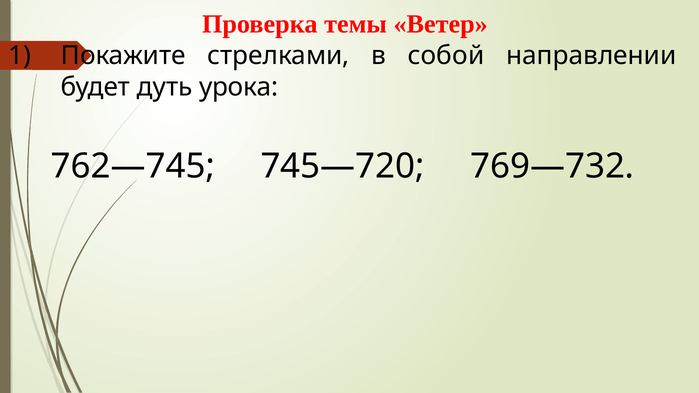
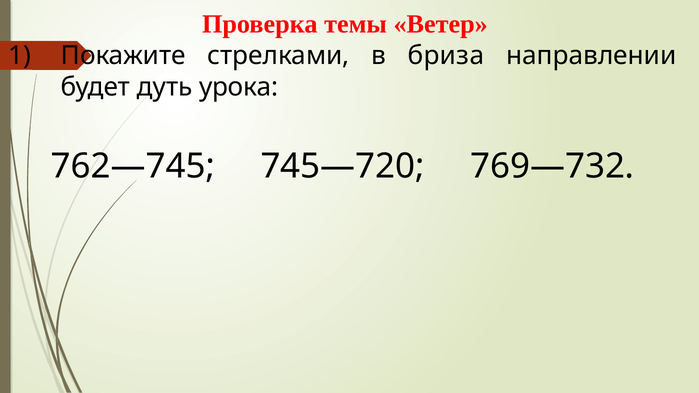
собой: собой -> бриза (446, 56)
